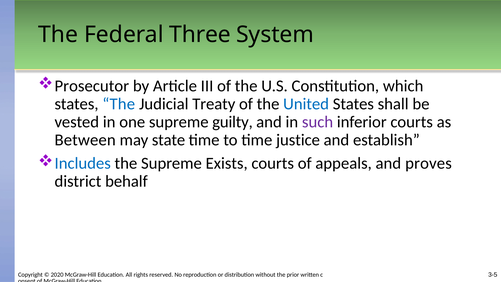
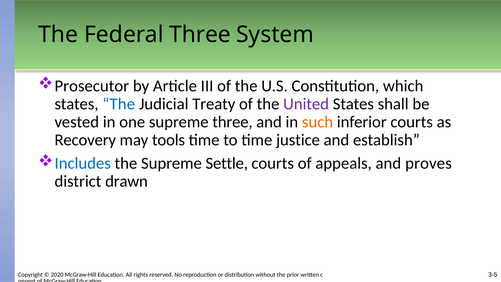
United colour: blue -> purple (306, 104)
supreme guilty: guilty -> three (232, 122)
such colour: purple -> orange (318, 122)
Between: Between -> Recovery (85, 140)
state: state -> tools (169, 140)
Exists: Exists -> Settle (227, 163)
behalf: behalf -> drawn (126, 181)
